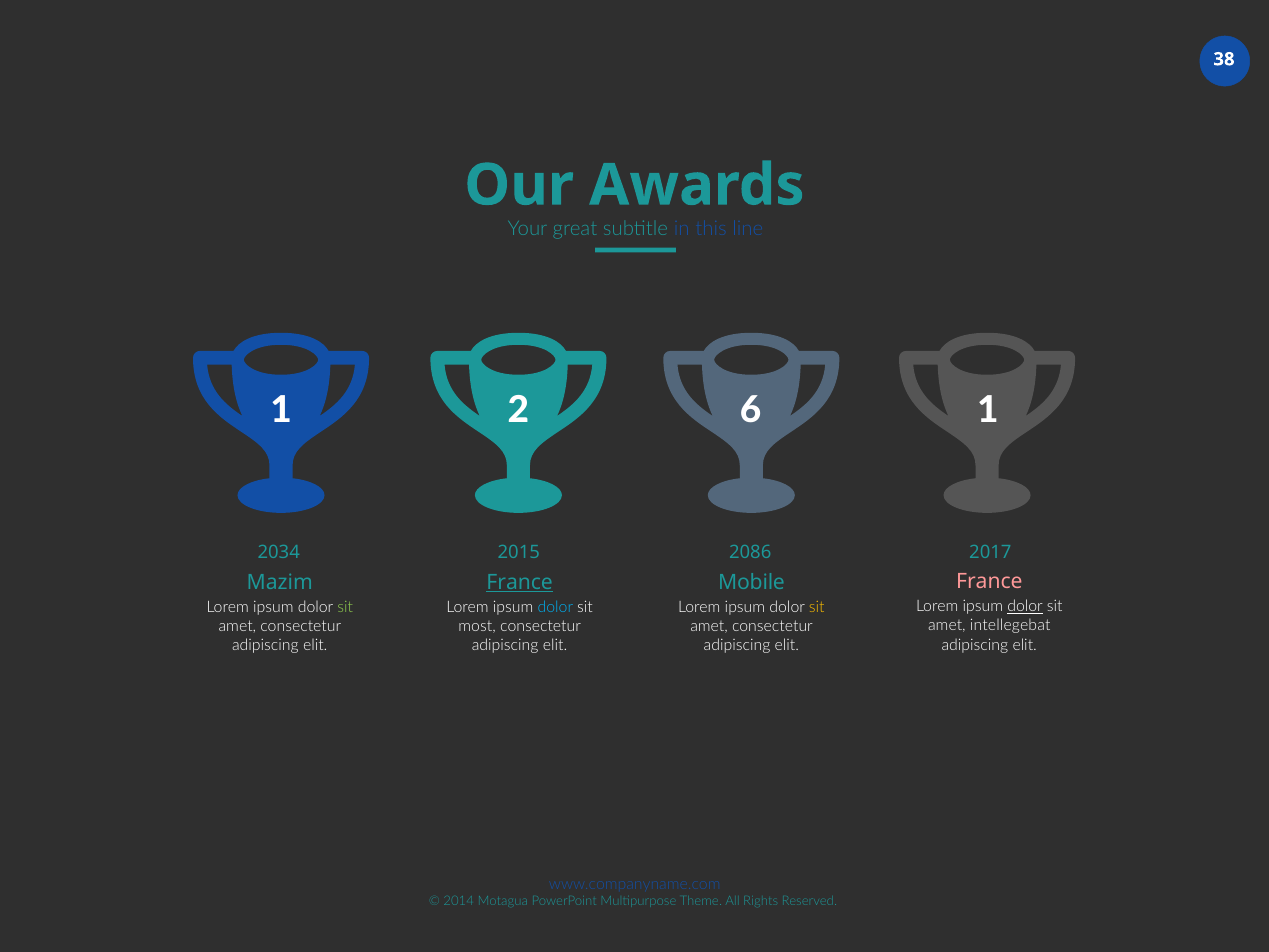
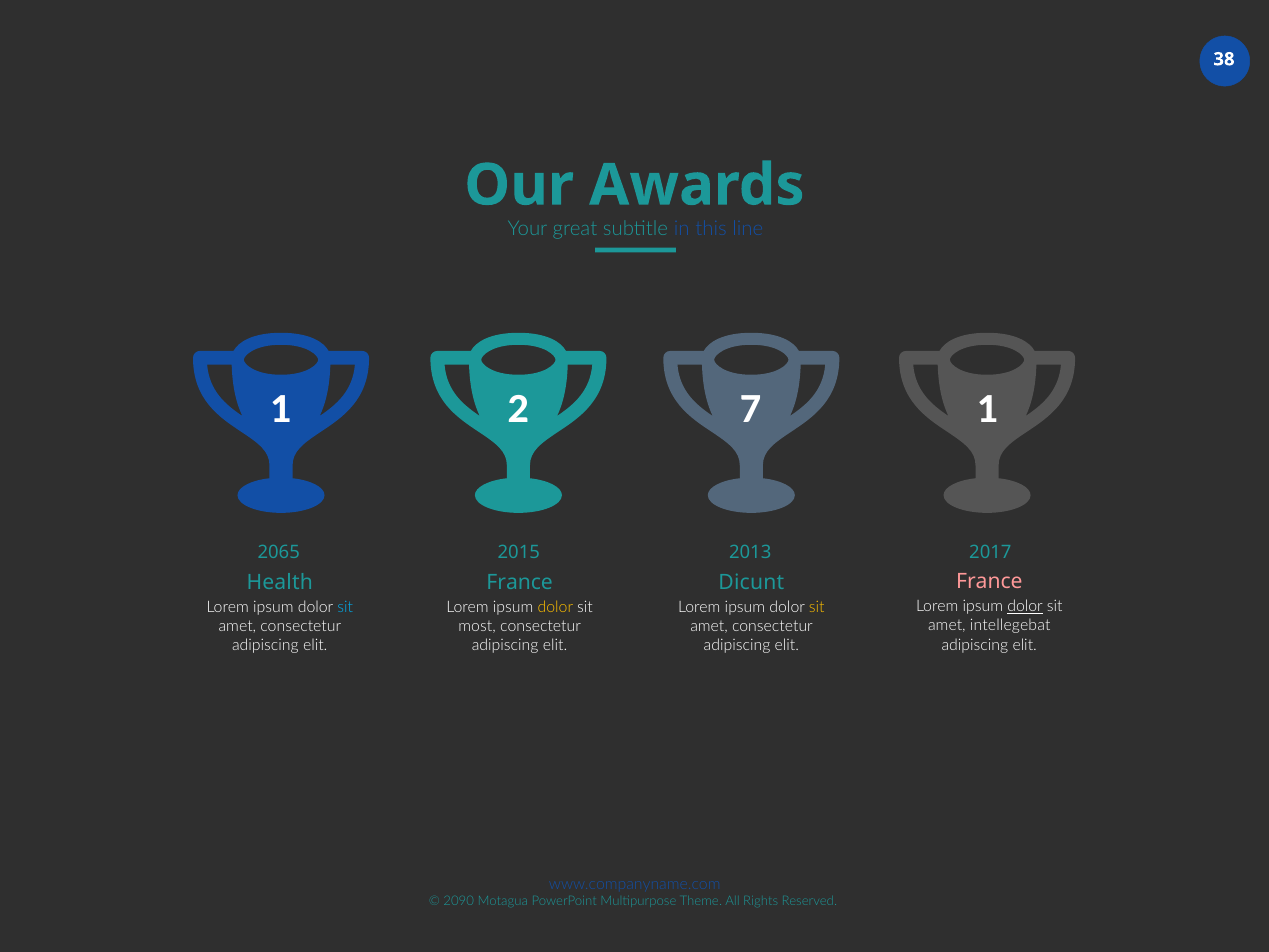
6: 6 -> 7 (751, 410)
2034: 2034 -> 2065 (279, 552)
2086: 2086 -> 2013 (750, 552)
Mazim: Mazim -> Health (280, 582)
France underline: present -> none (520, 582)
Mobile: Mobile -> Dicunt (751, 583)
sit colour: light green -> light blue (345, 607)
dolor colour: light blue -> yellow (555, 607)
2014: 2014 -> 2090 (459, 901)
